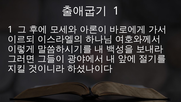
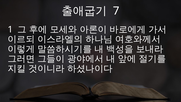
1: 1 -> 7 (116, 11)
